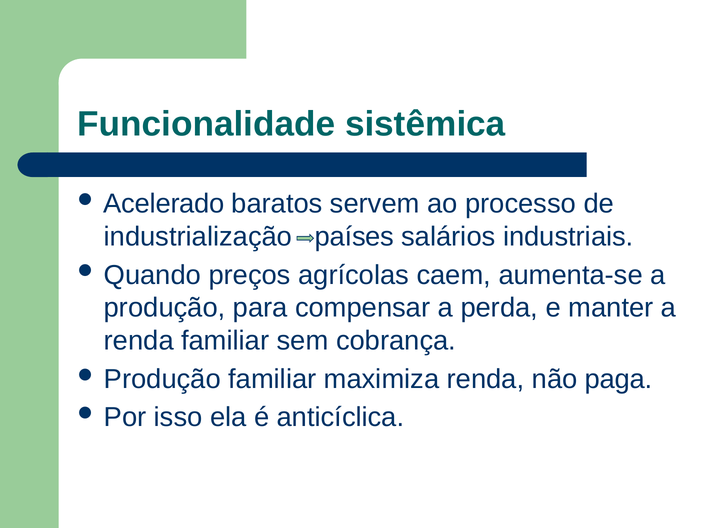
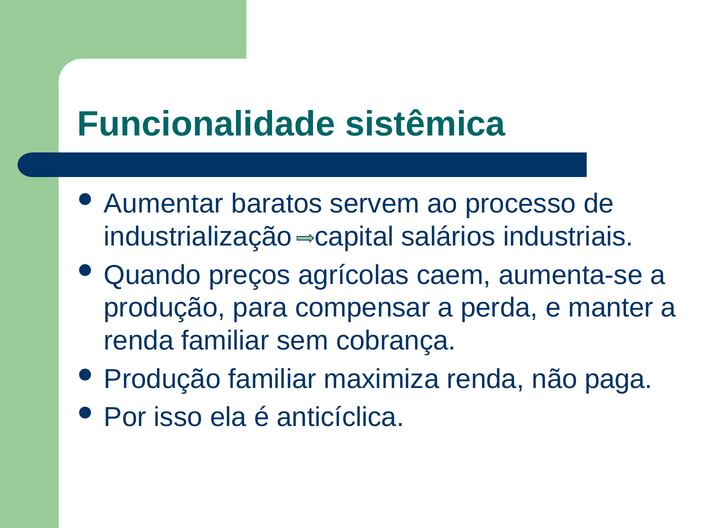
Acelerado: Acelerado -> Aumentar (164, 204)
países: países -> capital (354, 237)
